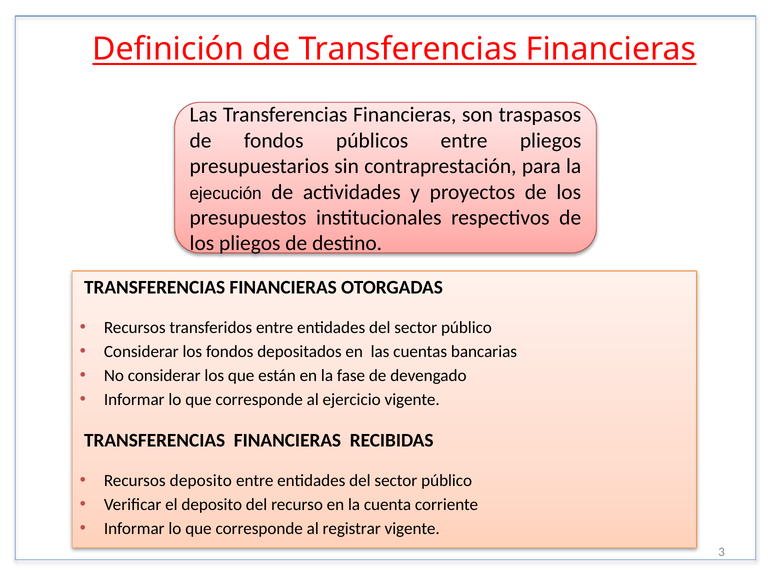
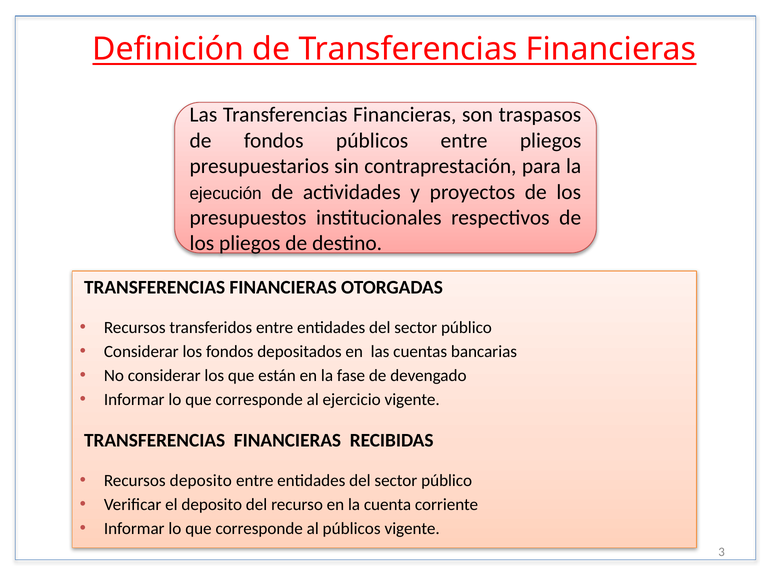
al registrar: registrar -> públicos (352, 529)
